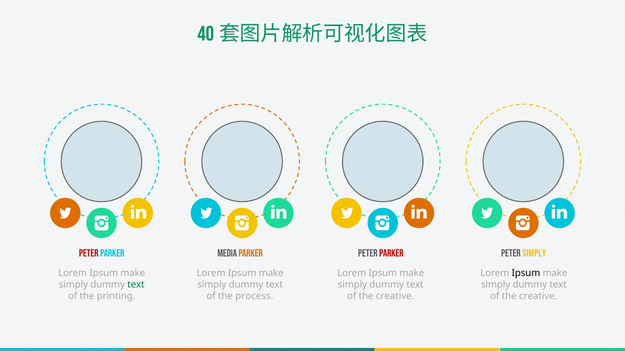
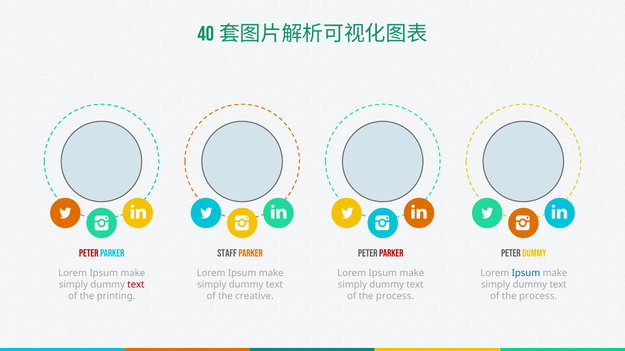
MEDIA: MEDIA -> STAFF (227, 254)
PETER SIMPLY: SIMPLY -> DUMMY (534, 254)
Ipsum colour: black -> blue (526, 274)
text colour: green -> red (136, 285)
process: process -> creative (254, 297)
creative: creative -> process (395, 297)
creative: creative -> process (538, 297)
